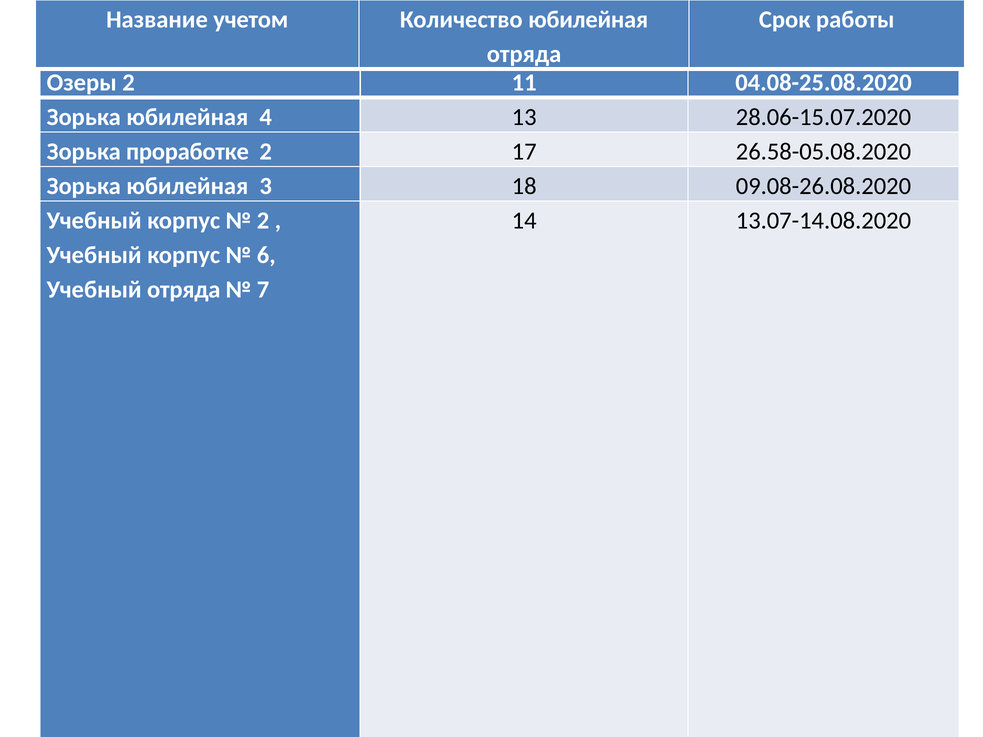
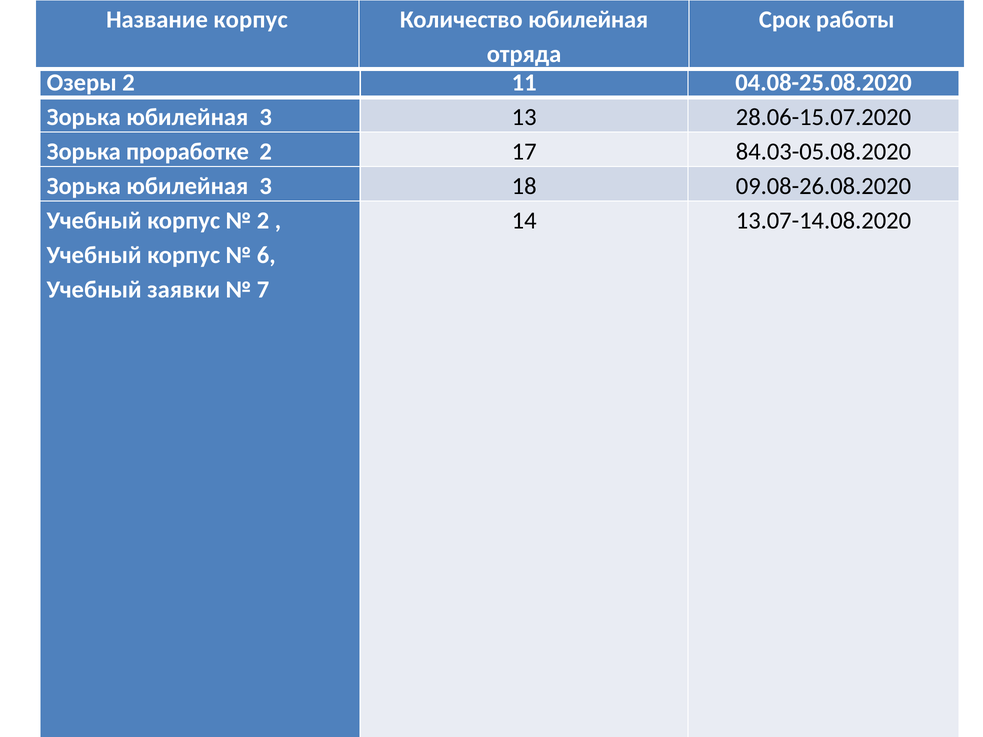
Название учетом: учетом -> корпус (251, 20)
4: 4 -> 3 (266, 117)
26.58-05.08.2020: 26.58-05.08.2020 -> 84.03-05.08.2020 (823, 152)
Учебный отряда: отряда -> заявки (184, 290)
